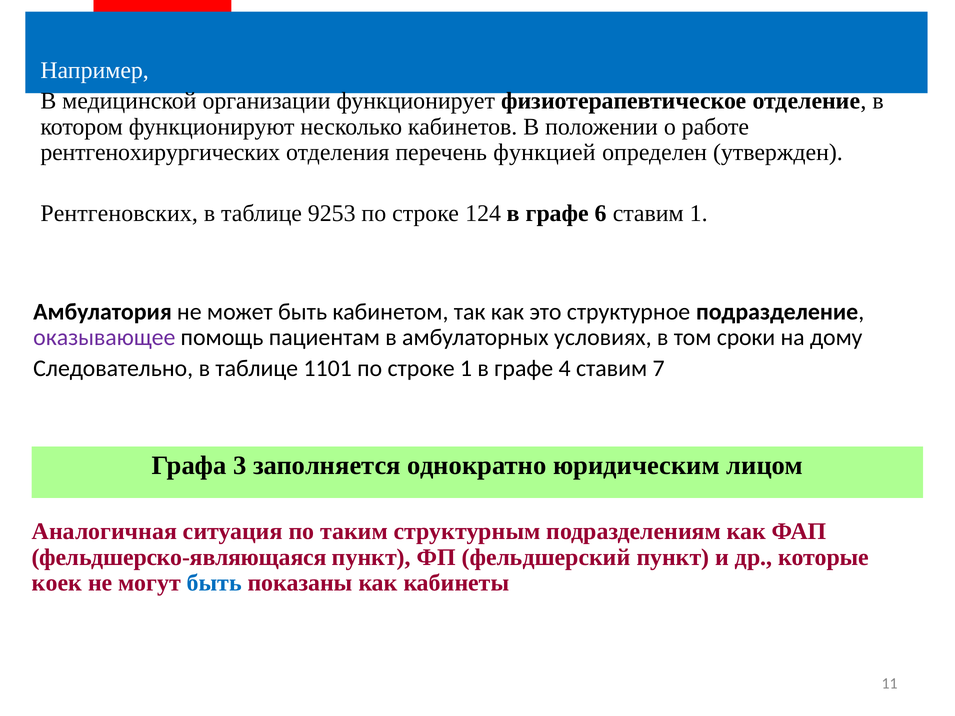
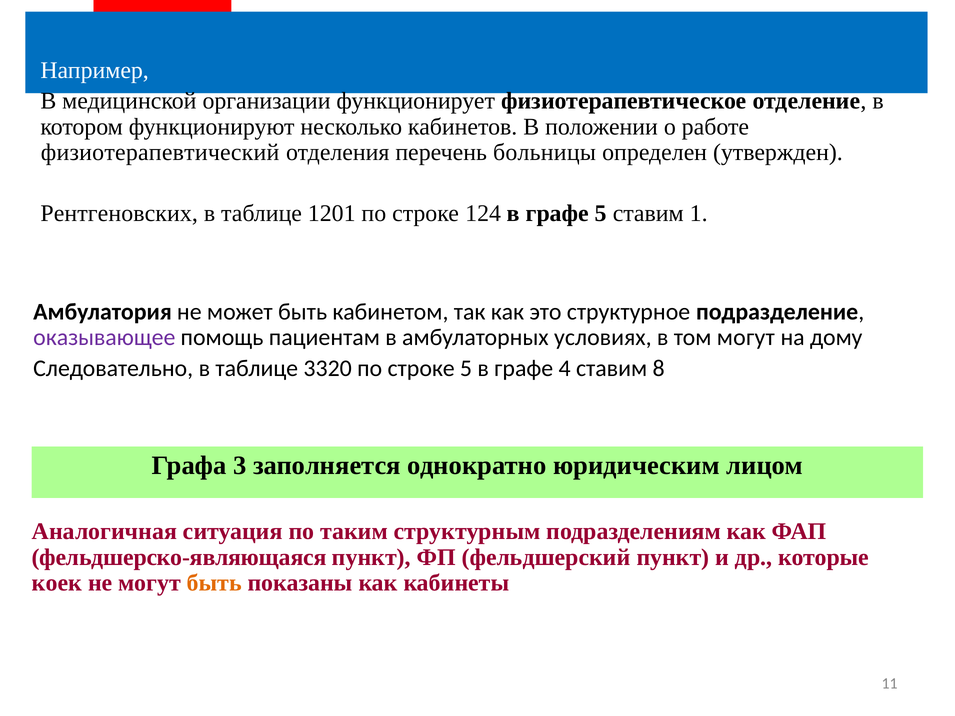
рентгенохирургических: рентгенохирургических -> физиотерапевтический (160, 153)
функцией: функцией -> больницы (544, 153)
9253: 9253 -> 1201 (332, 214)
графе 6: 6 -> 5 (601, 214)
том сроки: сроки -> могут (746, 338)
1101: 1101 -> 3320 (328, 368)
строке 1: 1 -> 5 (466, 368)
7: 7 -> 8 (659, 368)
быть colour: blue -> orange (214, 583)
